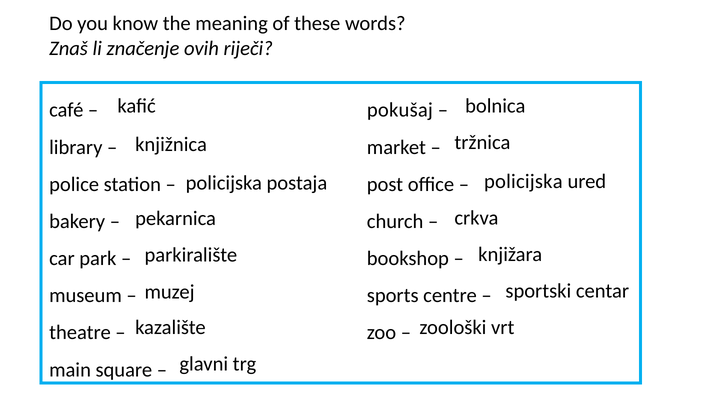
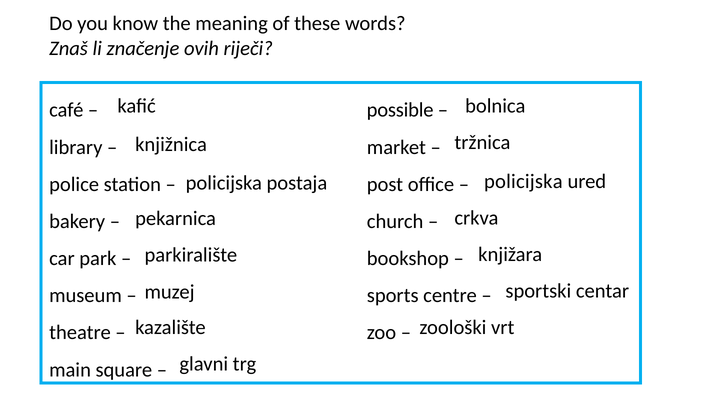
pokušaj: pokušaj -> possible (400, 110)
